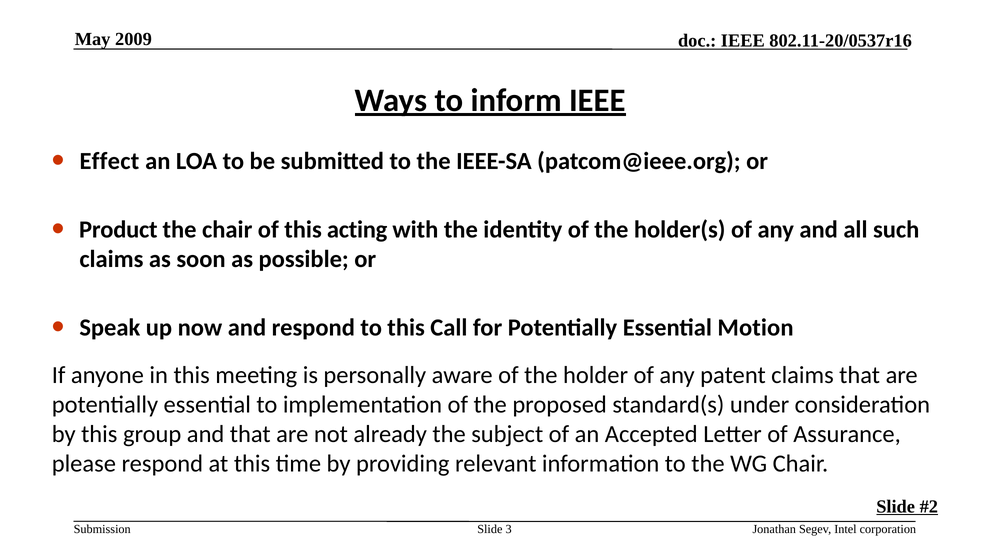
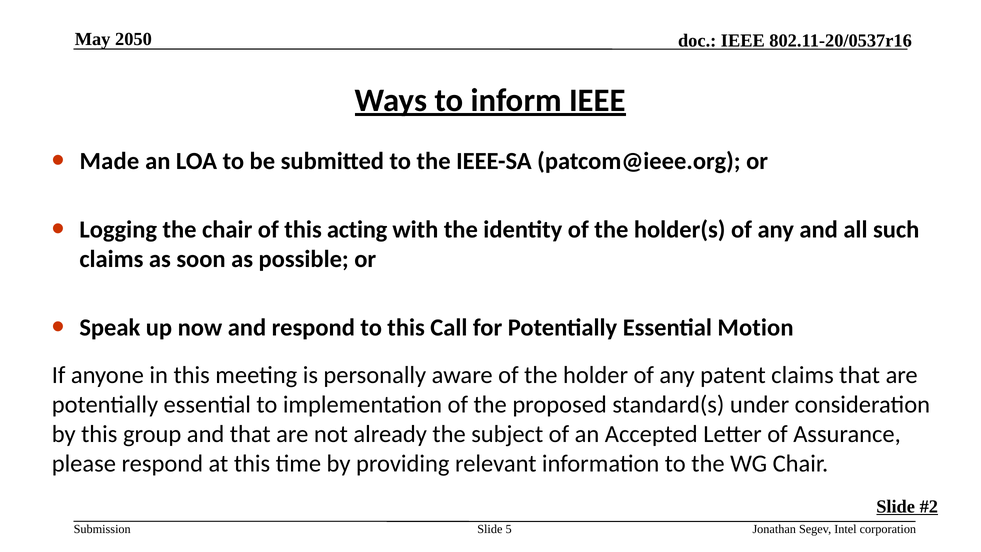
2009: 2009 -> 2050 (133, 39)
Effect: Effect -> Made (109, 161)
Product: Product -> Logging (118, 230)
3: 3 -> 5 (509, 529)
